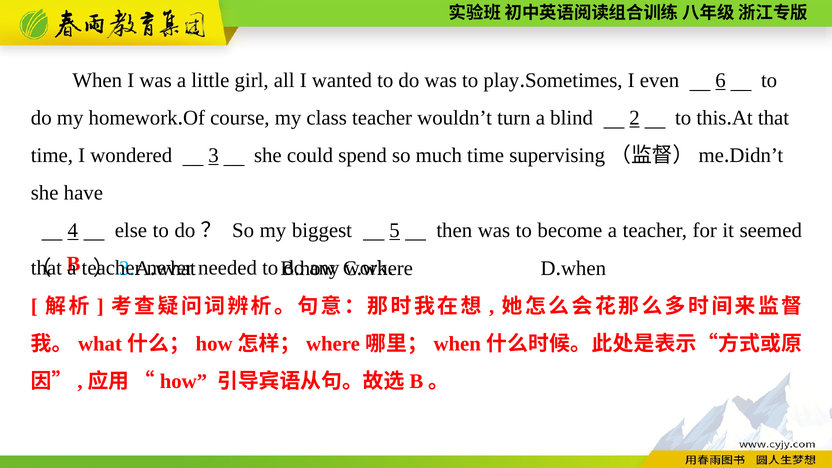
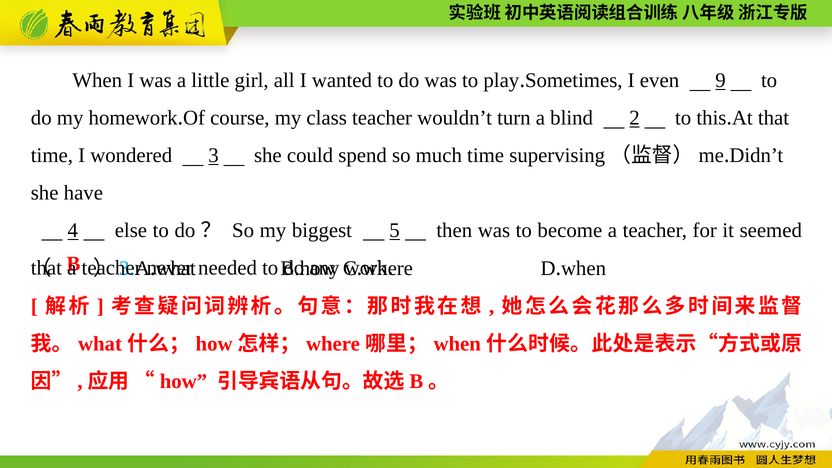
6: 6 -> 9 (720, 80)
